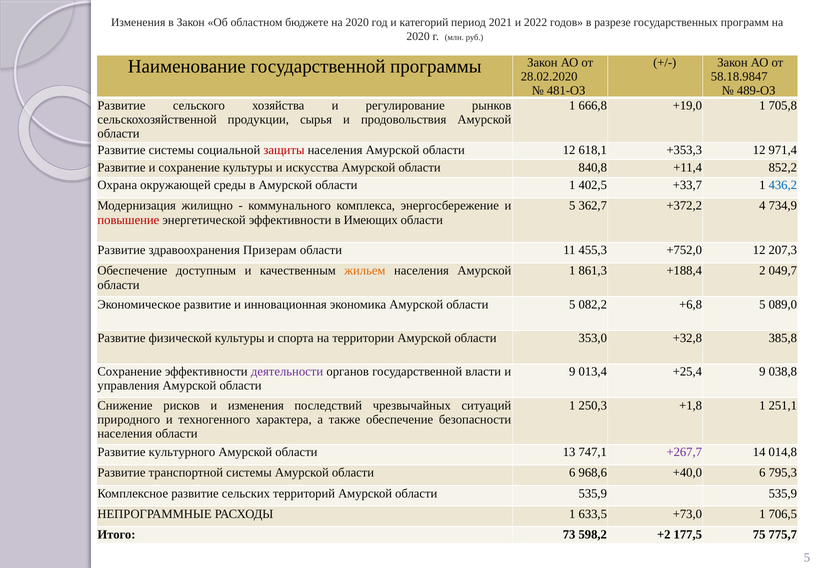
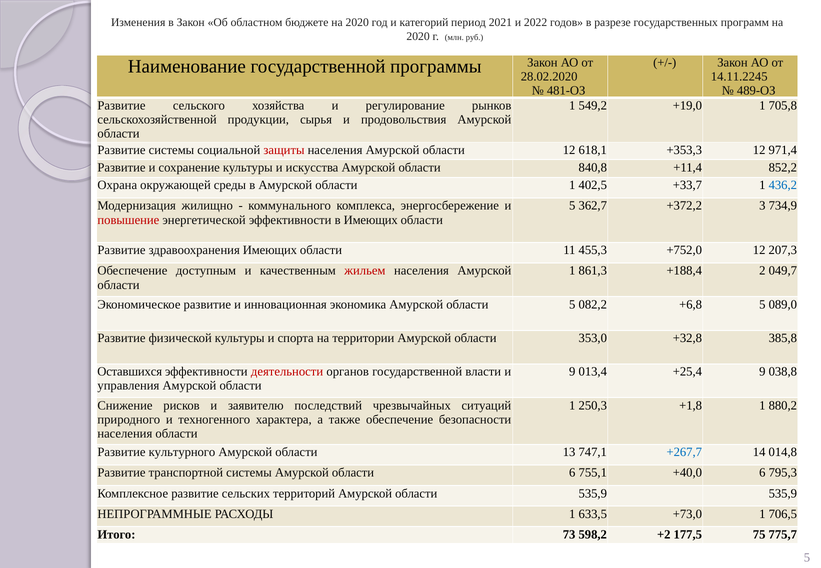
58.18.9847: 58.18.9847 -> 14.11.2245 (739, 77)
666,8: 666,8 -> 549,2 (593, 106)
4: 4 -> 3 (762, 206)
здравоохранения Призерам: Призерам -> Имеющих (270, 250)
жильем colour: orange -> red (365, 271)
Сохранение: Сохранение -> Оставшихся (130, 372)
деятельности colour: purple -> red (287, 372)
и изменения: изменения -> заявителю (256, 406)
251,1: 251,1 -> 880,2 (783, 406)
+267,7 colour: purple -> blue (684, 453)
968,6: 968,6 -> 755,1 (593, 473)
